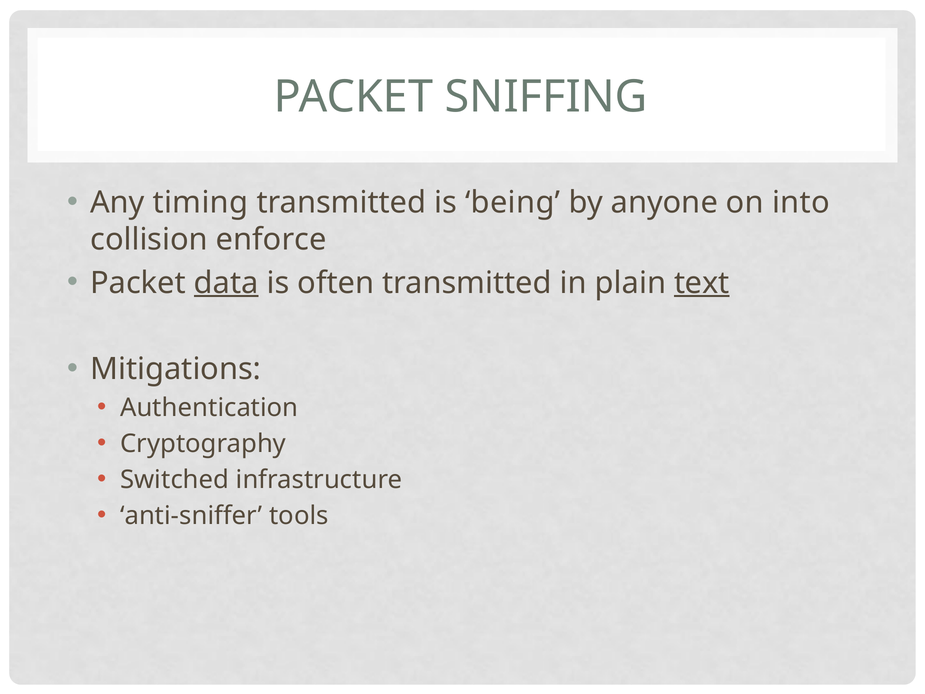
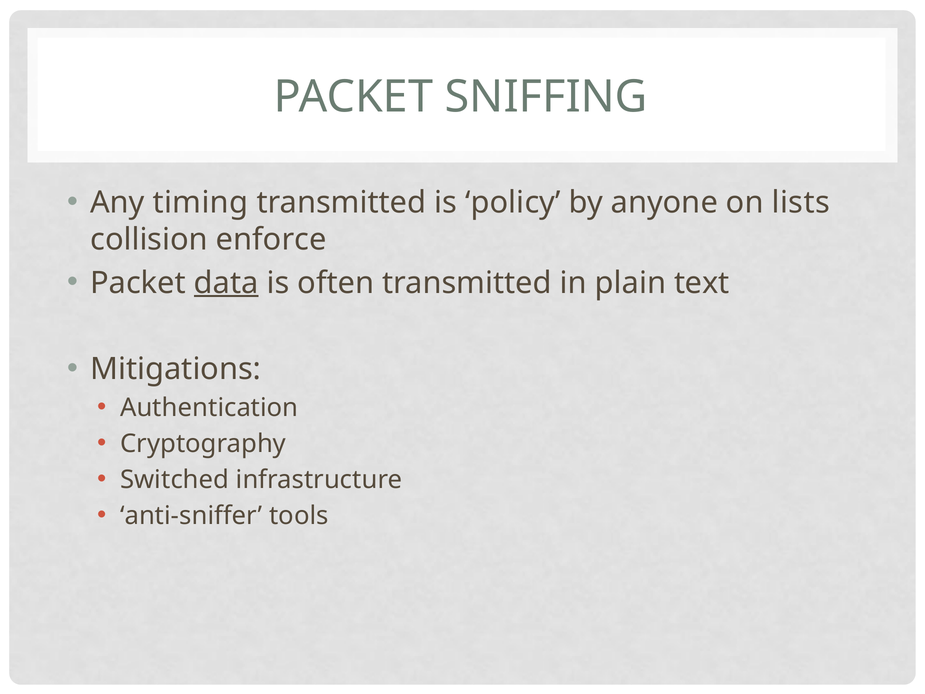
being: being -> policy (513, 203)
into: into -> lists (801, 203)
text underline: present -> none (702, 283)
